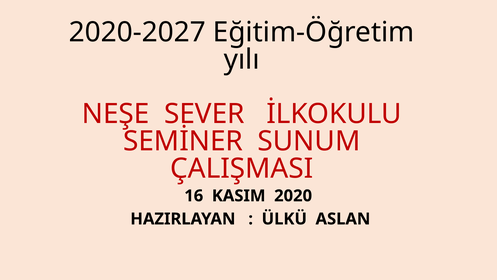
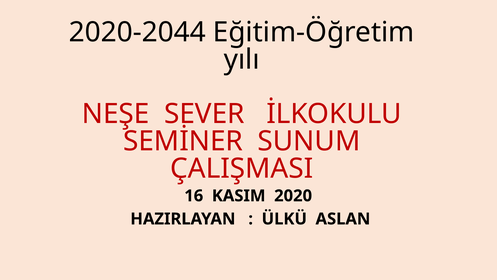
2020-2027: 2020-2027 -> 2020-2044 (137, 32)
